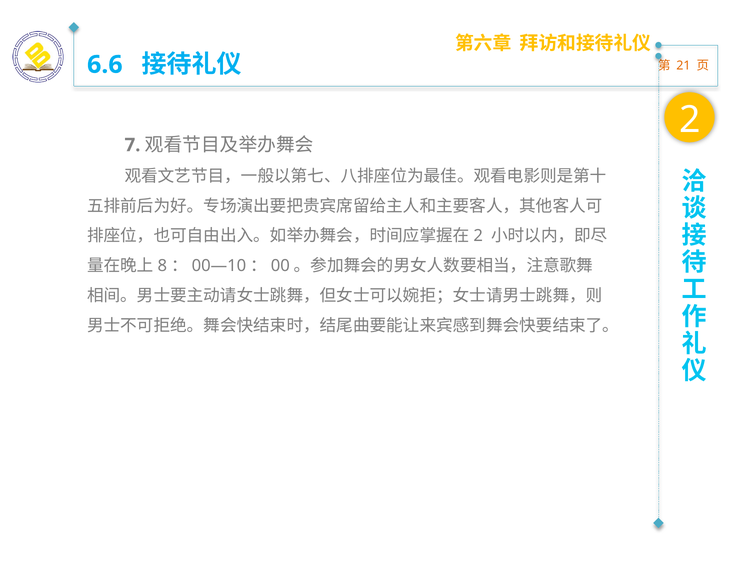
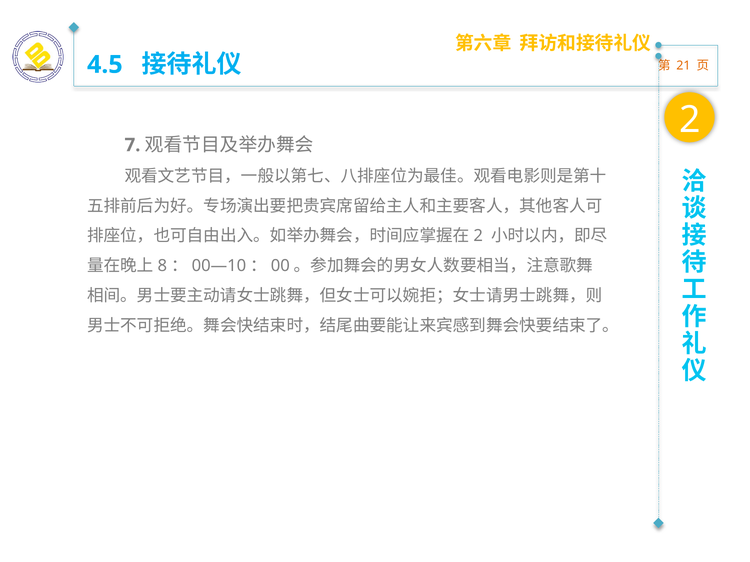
6.6: 6.6 -> 4.5 (105, 65)
